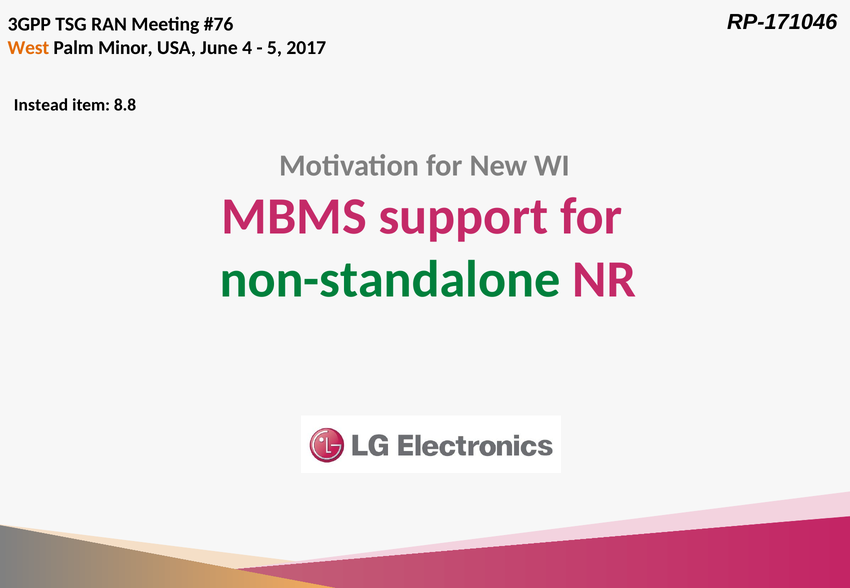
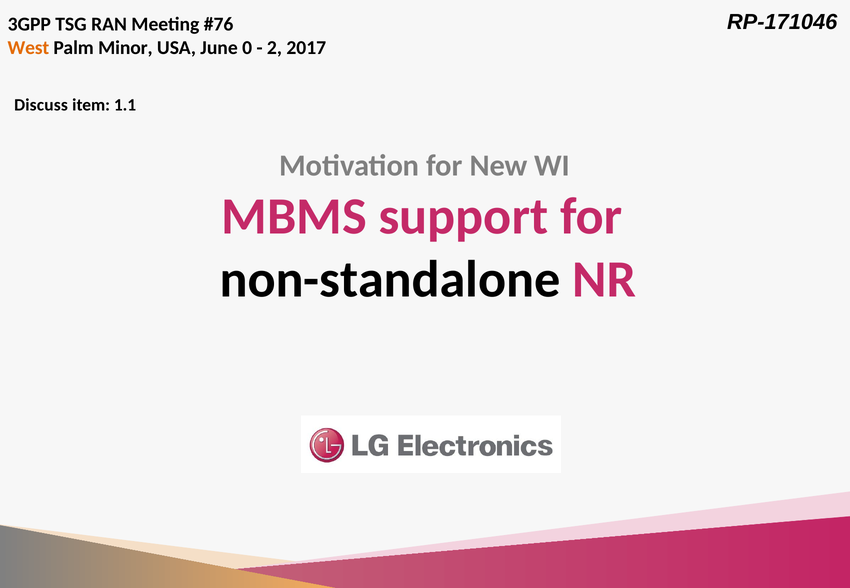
4: 4 -> 0 (247, 48)
5: 5 -> 2 (274, 48)
Instead: Instead -> Discuss (41, 105)
8.8: 8.8 -> 1.1 (125, 105)
non-standalone colour: green -> black (390, 280)
